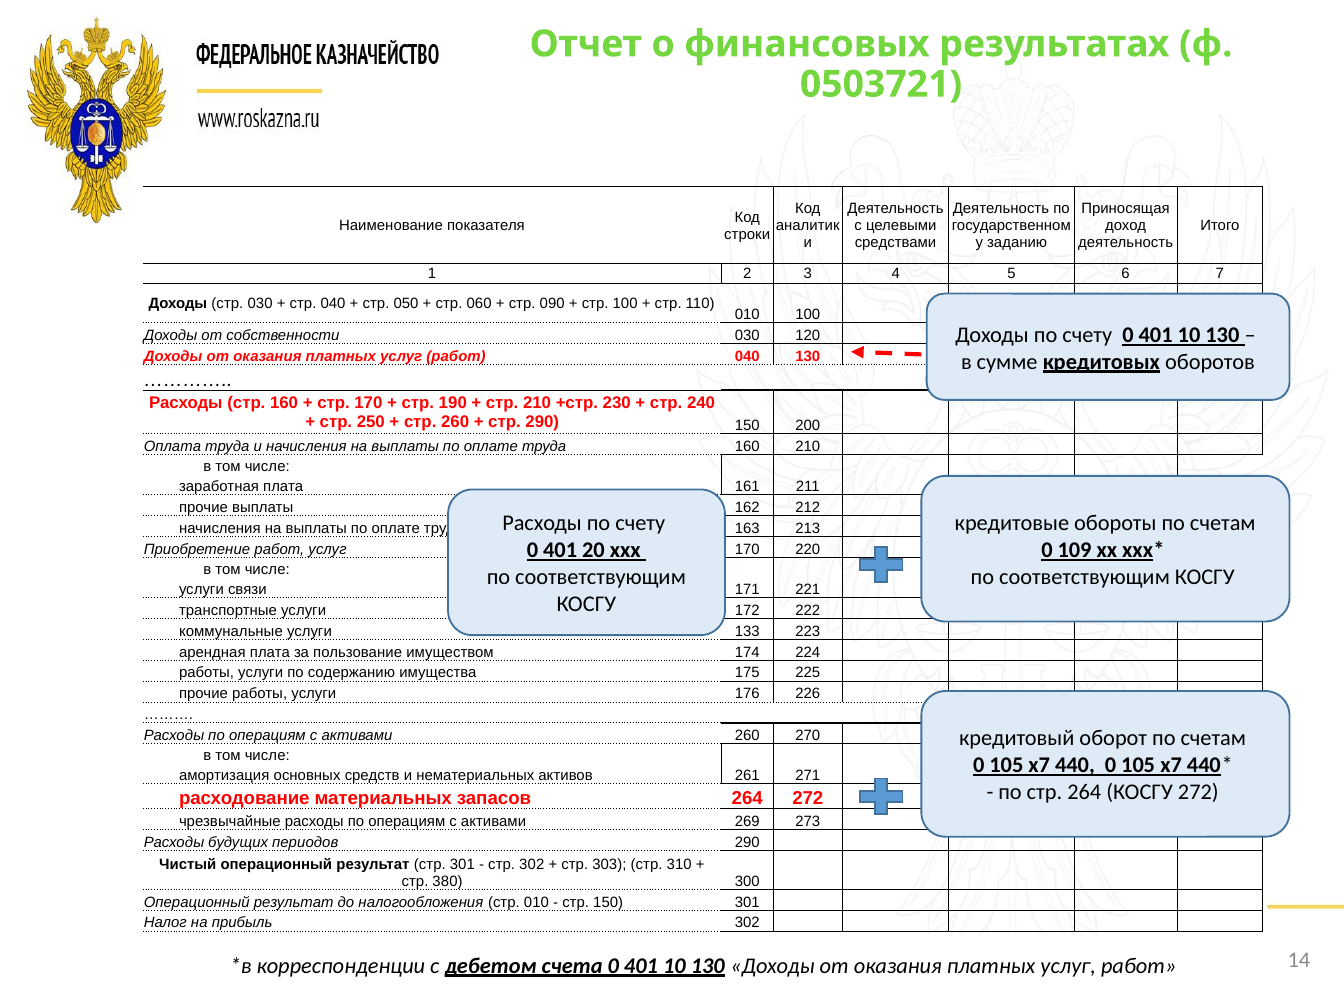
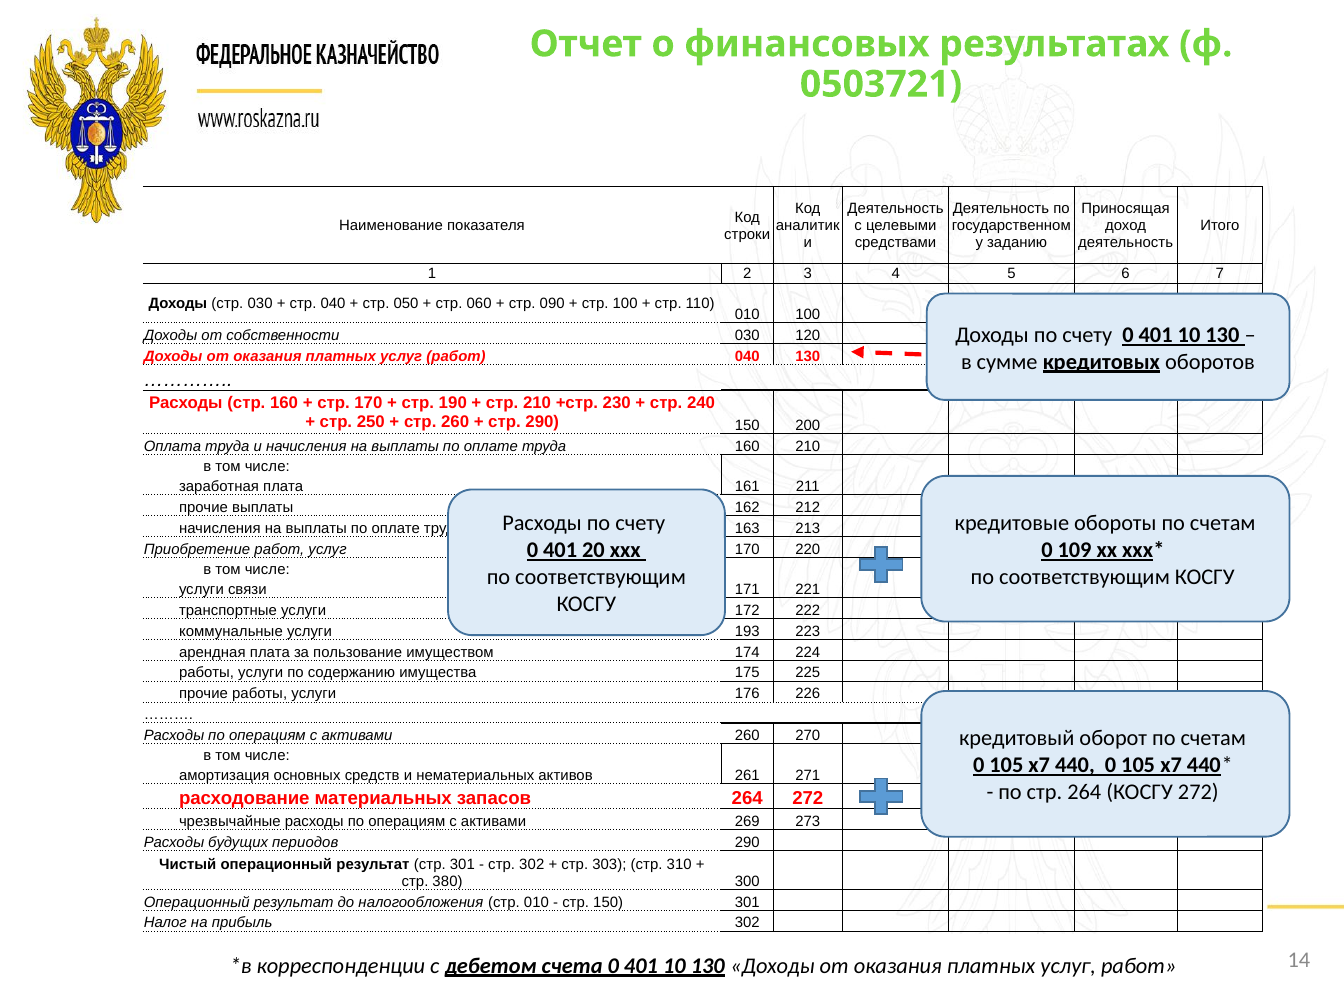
133: 133 -> 193 (747, 631)
